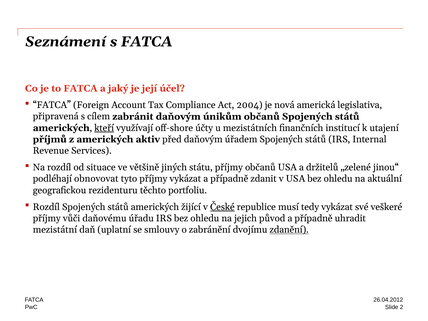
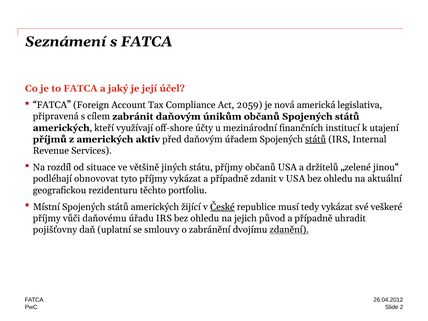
2004: 2004 -> 2059 (249, 105)
kteří underline: present -> none (104, 128)
mezistátních: mezistátních -> mezinárodní (250, 128)
států underline: none -> present (316, 139)
Rozdíl: Rozdíl -> Místní (46, 207)
mezistátní: mezistátní -> pojišťovny (55, 230)
